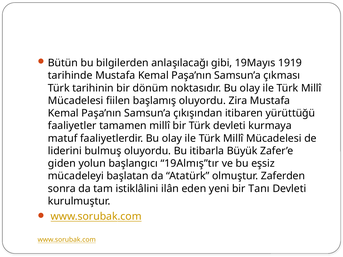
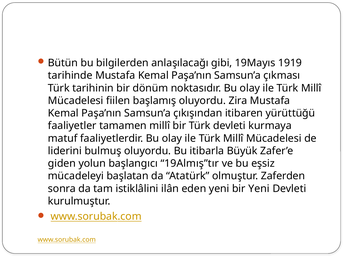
bir Tanı: Tanı -> Yeni (259, 189)
